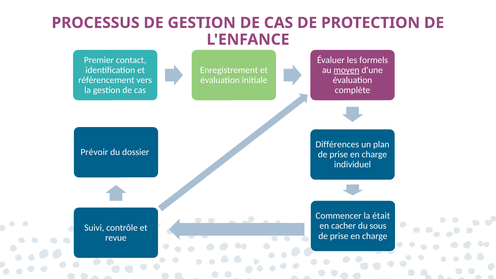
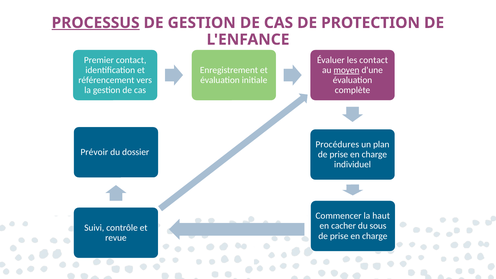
PROCESSUS underline: none -> present (96, 23)
les formels: formels -> contact (374, 60)
Différences: Différences -> Procédures (337, 144)
était: était -> haut (381, 216)
